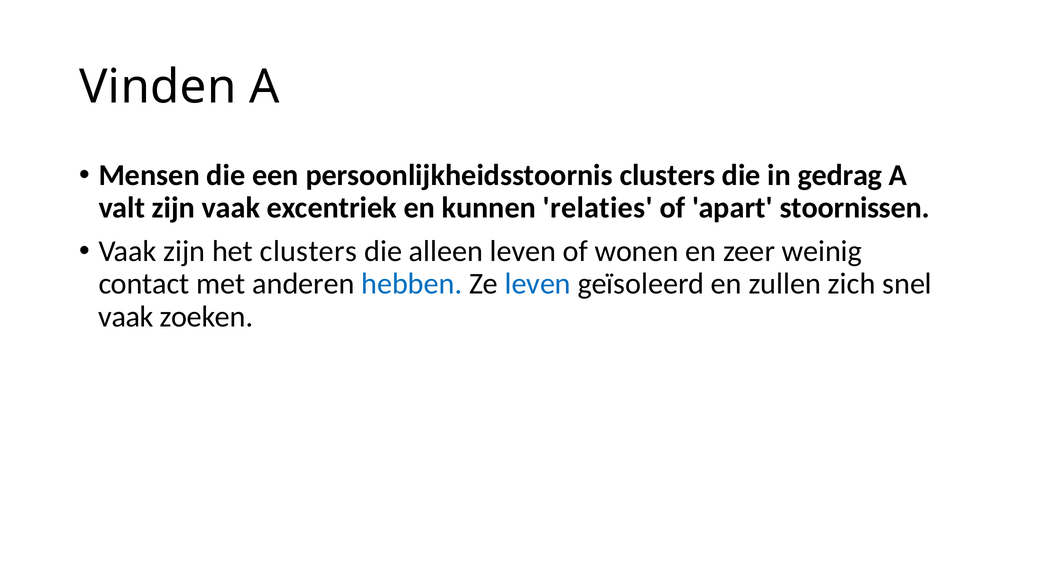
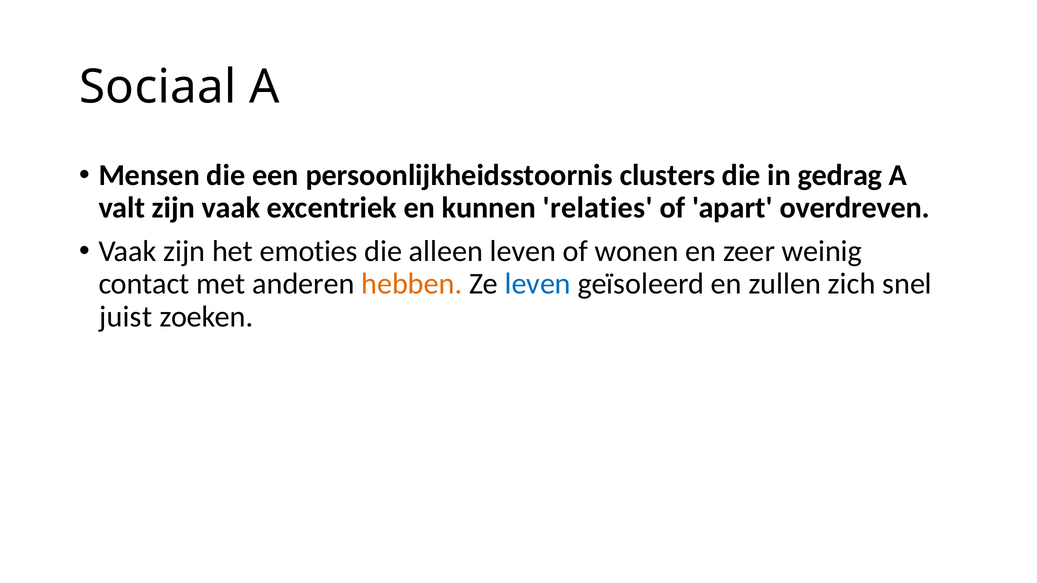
Vinden: Vinden -> Sociaal (158, 87)
stoornissen: stoornissen -> overdreven (855, 208)
het clusters: clusters -> emoties (309, 251)
hebben colour: blue -> orange (412, 284)
vaak: vaak -> juist (126, 317)
